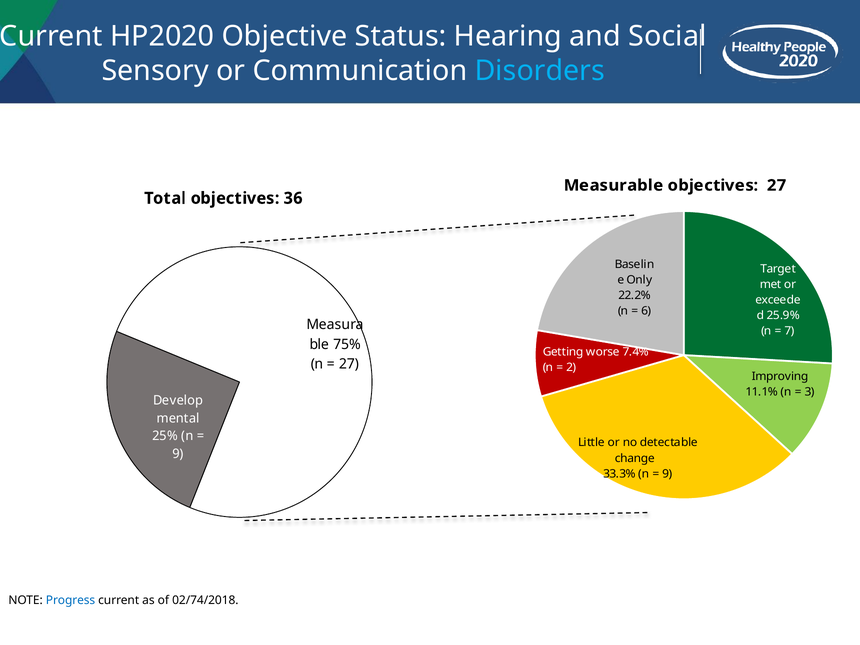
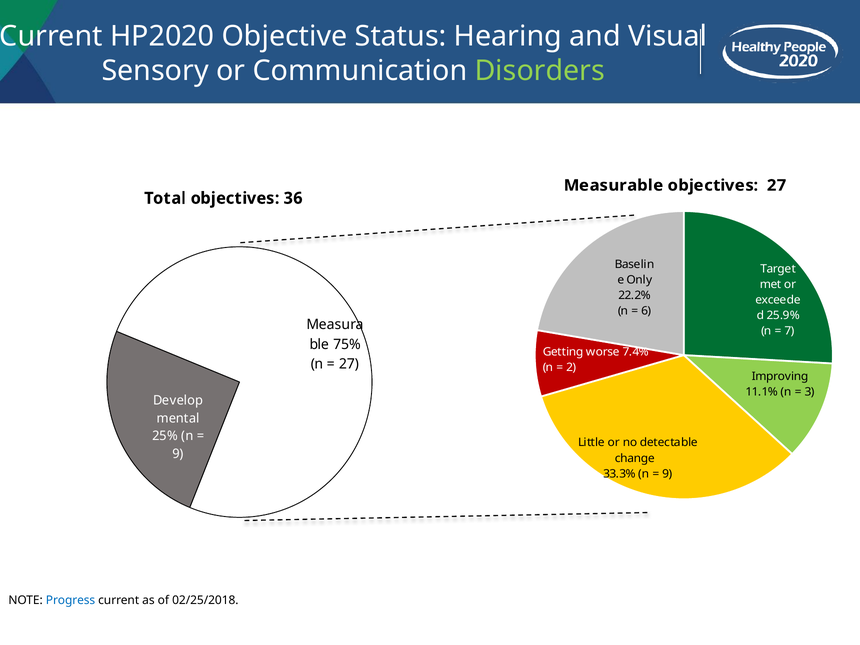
Social: Social -> Visual (668, 36)
Disorders colour: light blue -> light green (540, 71)
02/74/2018: 02/74/2018 -> 02/25/2018 (205, 600)
